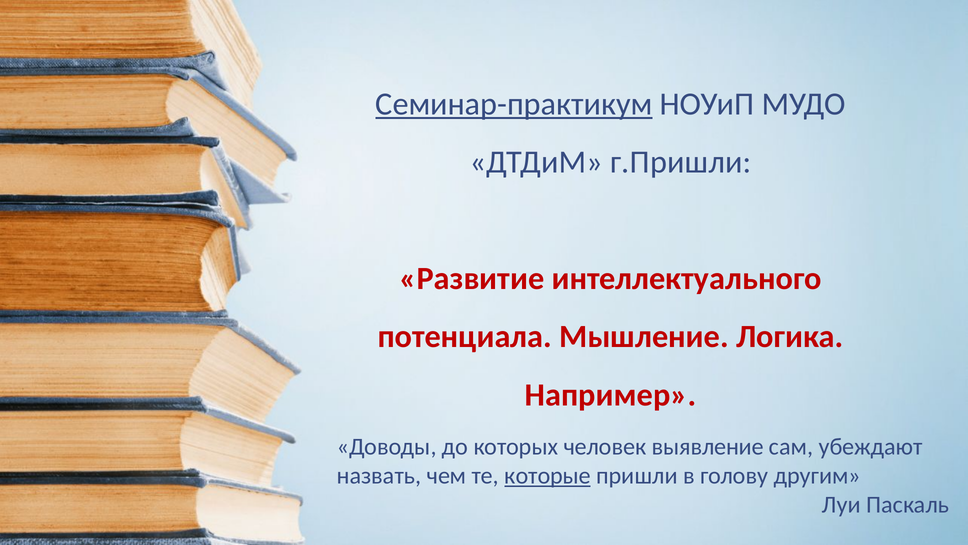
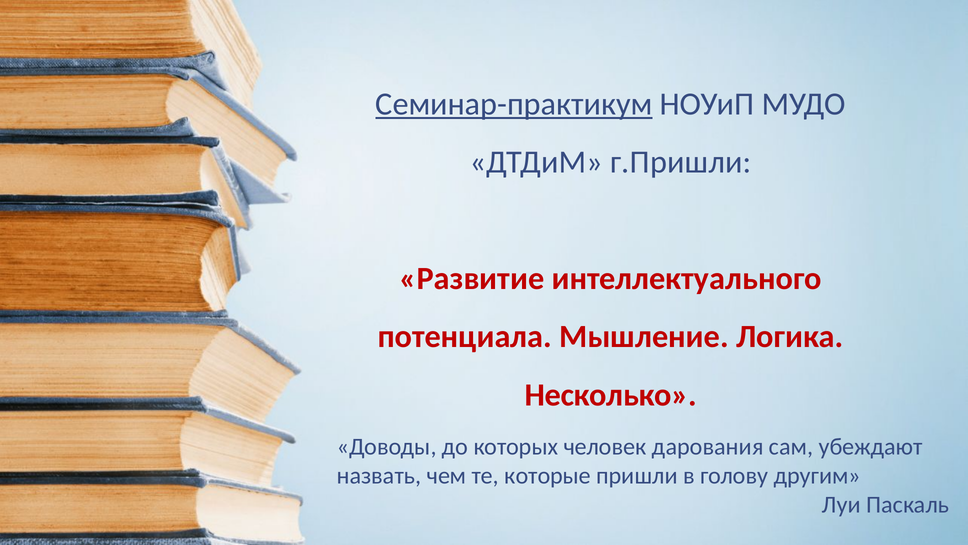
Например: Например -> Несколько (611, 395)
выявление: выявление -> дарования (708, 447)
которые underline: present -> none (548, 476)
